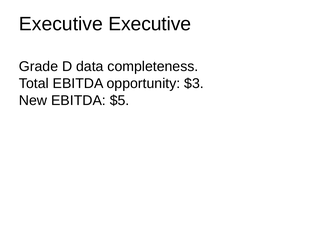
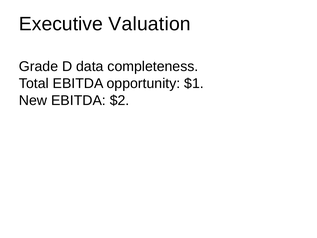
Executive Executive: Executive -> Valuation (150, 24)
$3: $3 -> $1 (194, 83)
$5: $5 -> $2 (120, 100)
